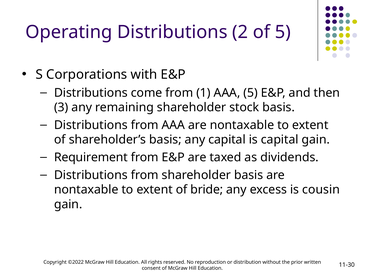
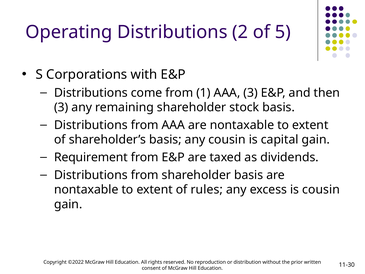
AAA 5: 5 -> 3 (251, 93)
any capital: capital -> cousin (227, 140)
bride: bride -> rules (207, 189)
